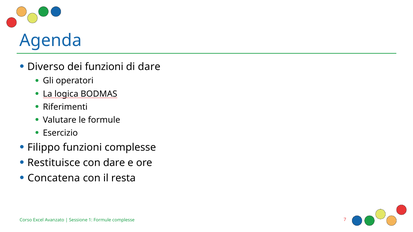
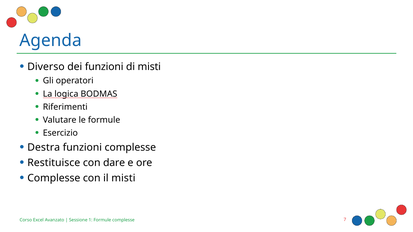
di dare: dare -> misti (149, 67)
Filippo: Filippo -> Destra (44, 147)
Concatena: Concatena -> Complesse (54, 178)
il resta: resta -> misti (123, 178)
